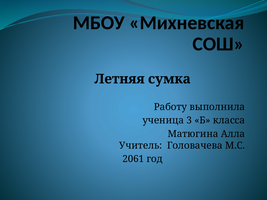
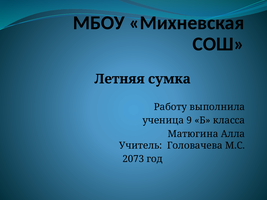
3: 3 -> 9 (189, 121)
2061: 2061 -> 2073 (133, 159)
